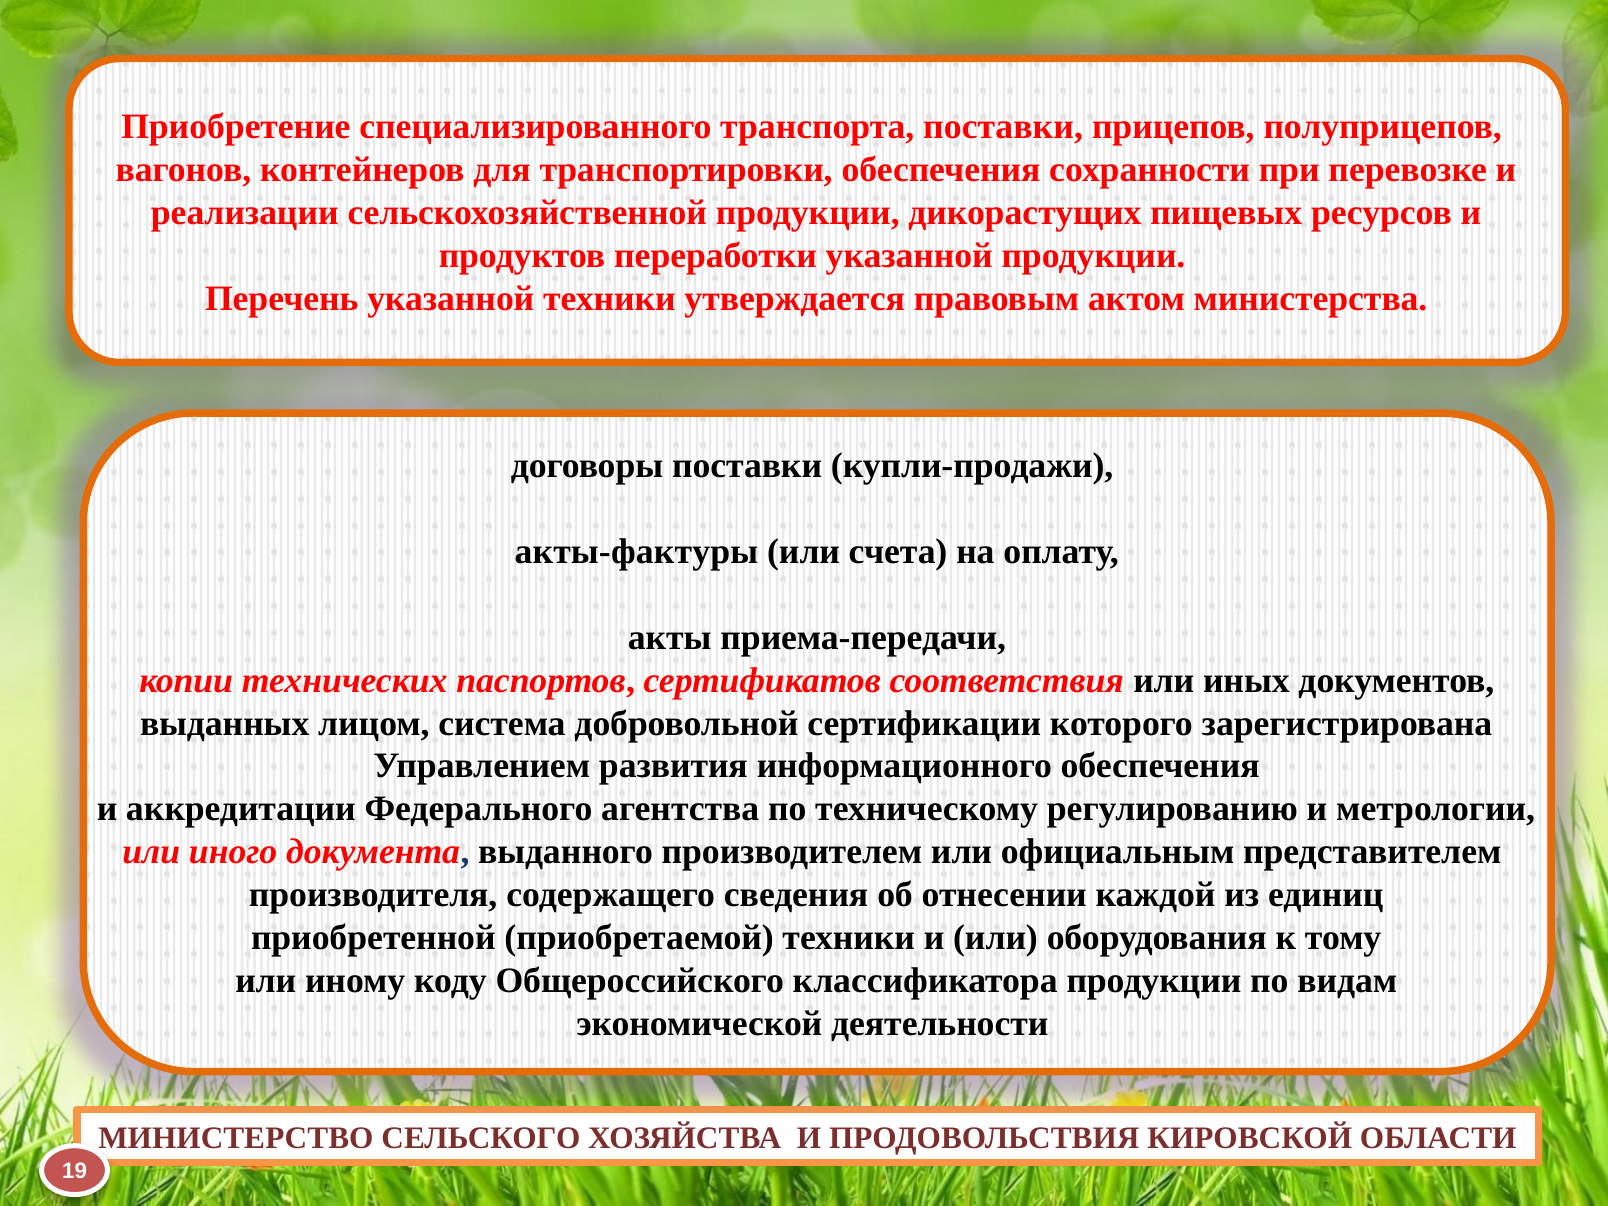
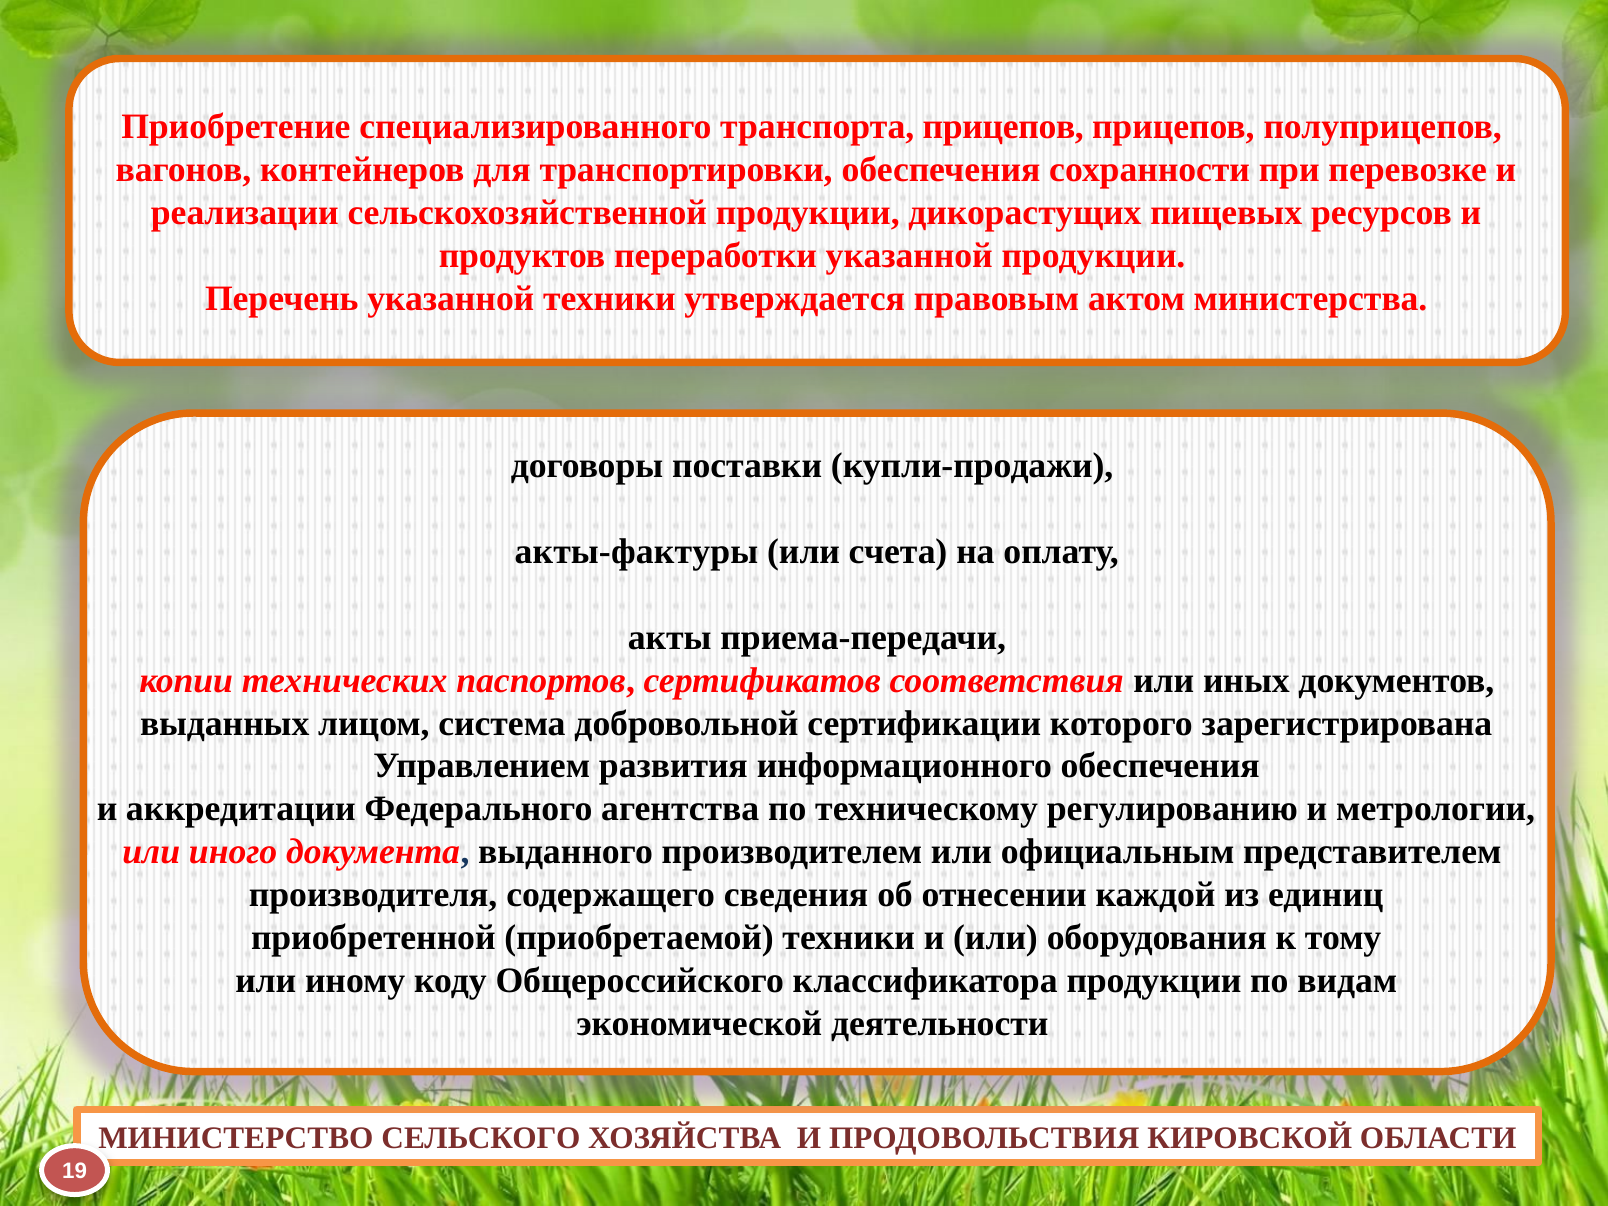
транспорта поставки: поставки -> прицепов (1003, 127)
